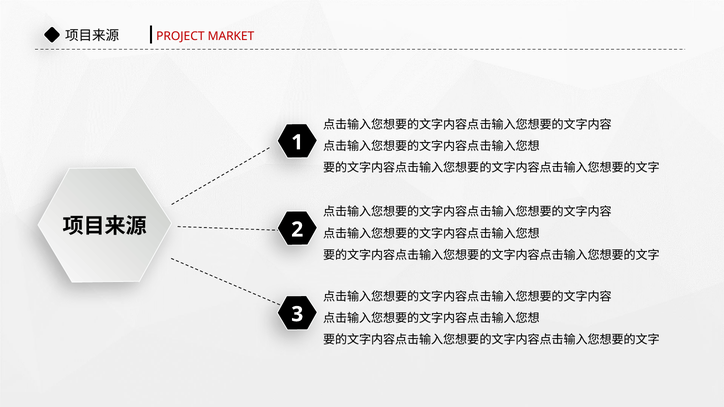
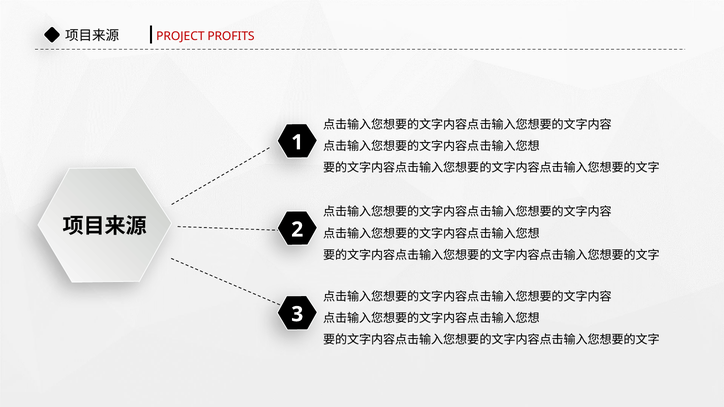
MARKET: MARKET -> PROFITS (231, 36)
